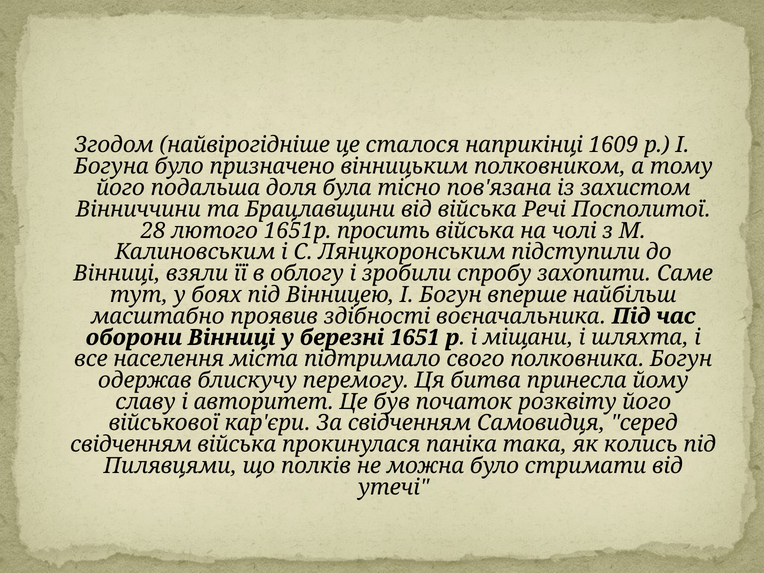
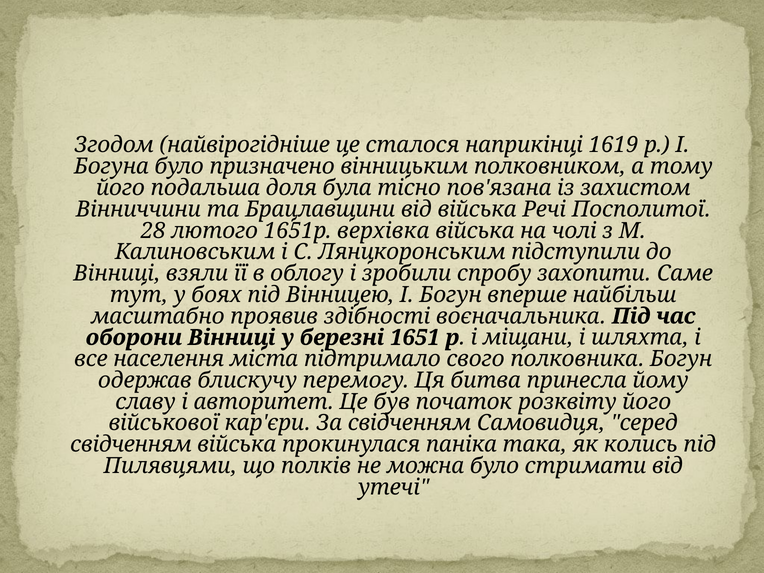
1609: 1609 -> 1619 (614, 145)
просить: просить -> верхівка (383, 231)
